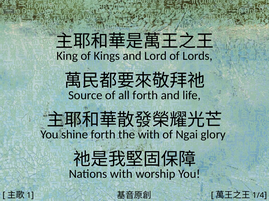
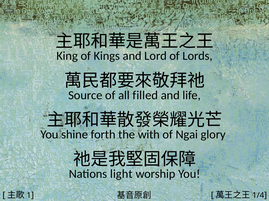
all forth: forth -> filled (145, 96)
Nations with: with -> light (121, 174)
